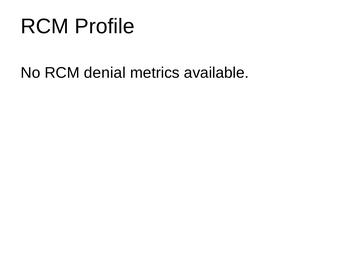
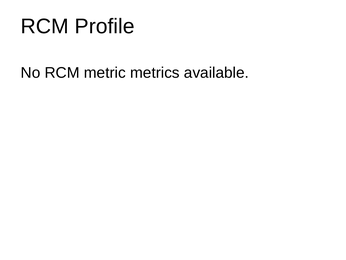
denial: denial -> metric (105, 73)
